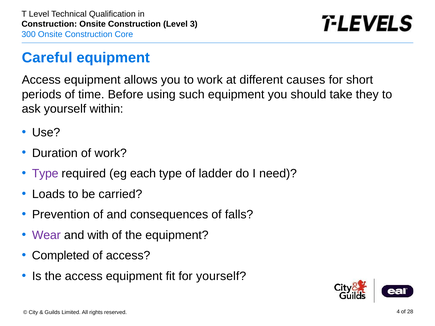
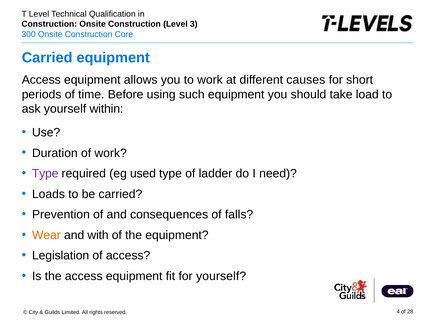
Careful: Careful -> Carried (47, 58)
they: they -> load (367, 95)
each: each -> used (143, 174)
Wear colour: purple -> orange (46, 235)
Completed: Completed -> Legislation (61, 256)
